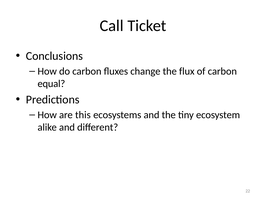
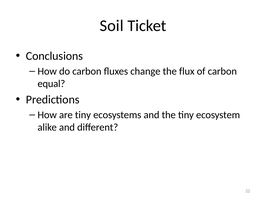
Call: Call -> Soil (112, 26)
are this: this -> tiny (83, 115)
